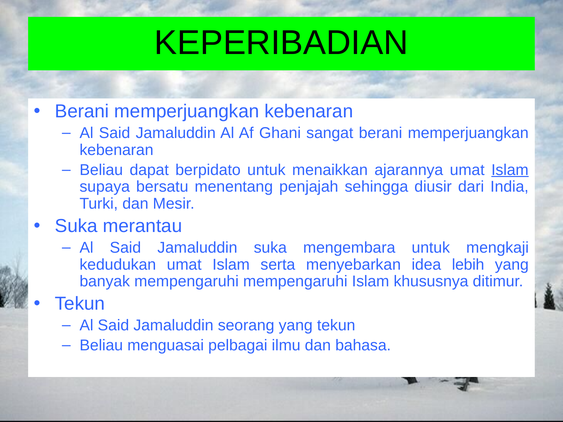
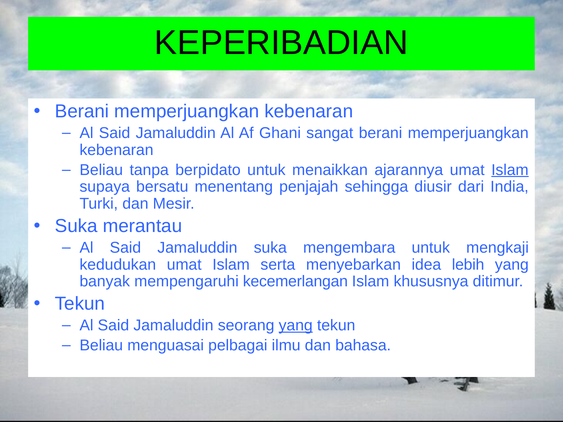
dapat: dapat -> tanpa (149, 170)
mempengaruhi mempengaruhi: mempengaruhi -> kecemerlangan (295, 282)
yang underline: none -> present (296, 326)
